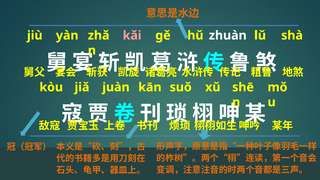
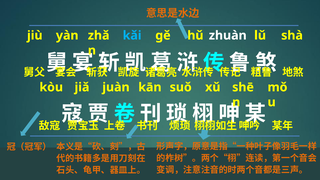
kǎi colour: pink -> light blue (132, 35)
